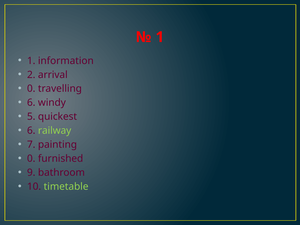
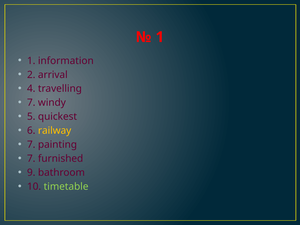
0: 0 -> 4 (31, 89)
6: 6 -> 7 (31, 103)
railway colour: light green -> yellow (55, 131)
0: 0 -> 7 (31, 159)
